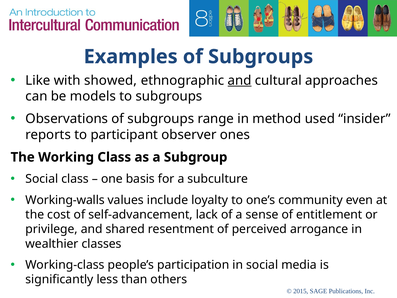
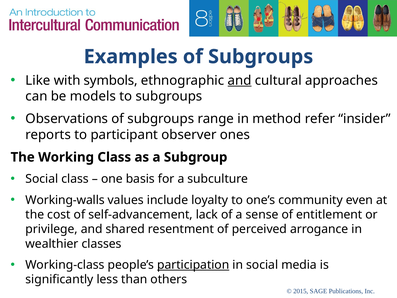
showed: showed -> symbols (111, 80)
used: used -> refer (320, 119)
participation underline: none -> present (193, 265)
